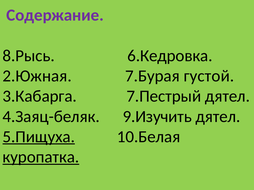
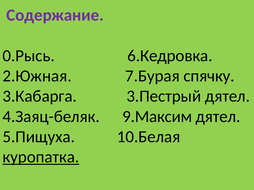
8.Рысь: 8.Рысь -> 0.Рысь (29, 56)
густой: густой -> спячку (209, 76)
7.Пестрый: 7.Пестрый -> 3.Пестрый (164, 96)
9.Изучить: 9.Изучить -> 9.Максим (157, 117)
5.Пищуха underline: present -> none (39, 137)
